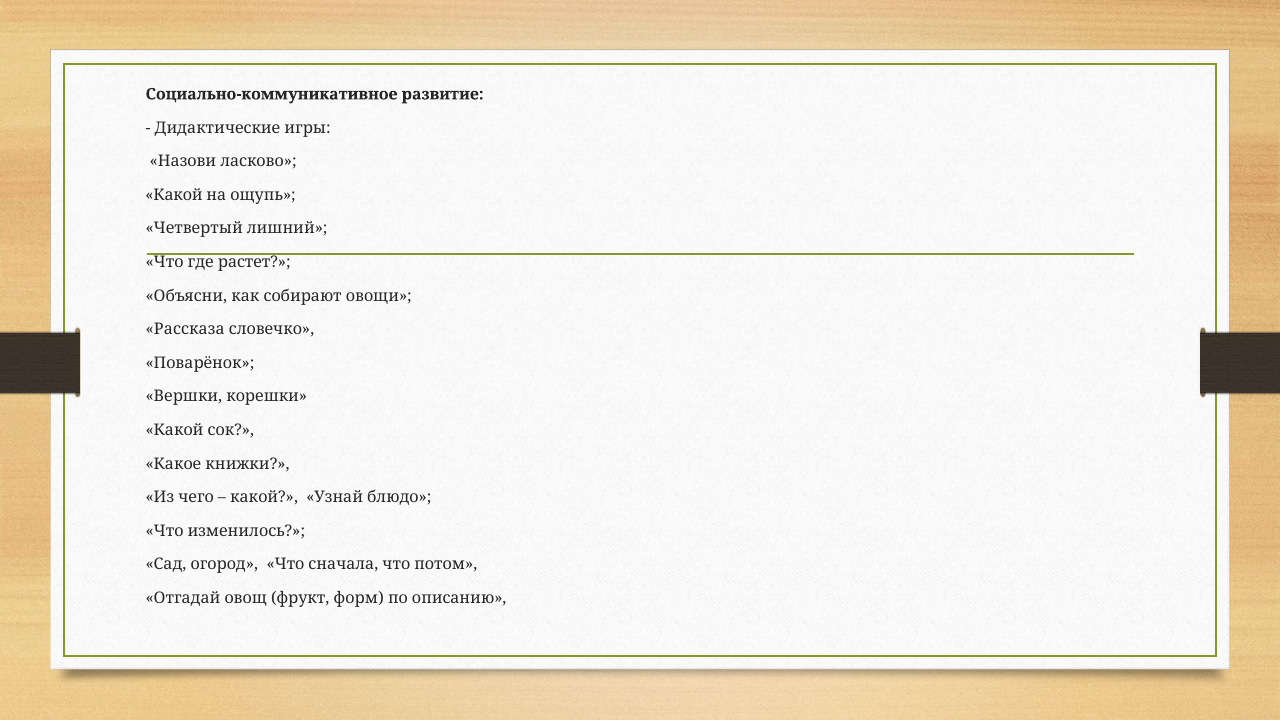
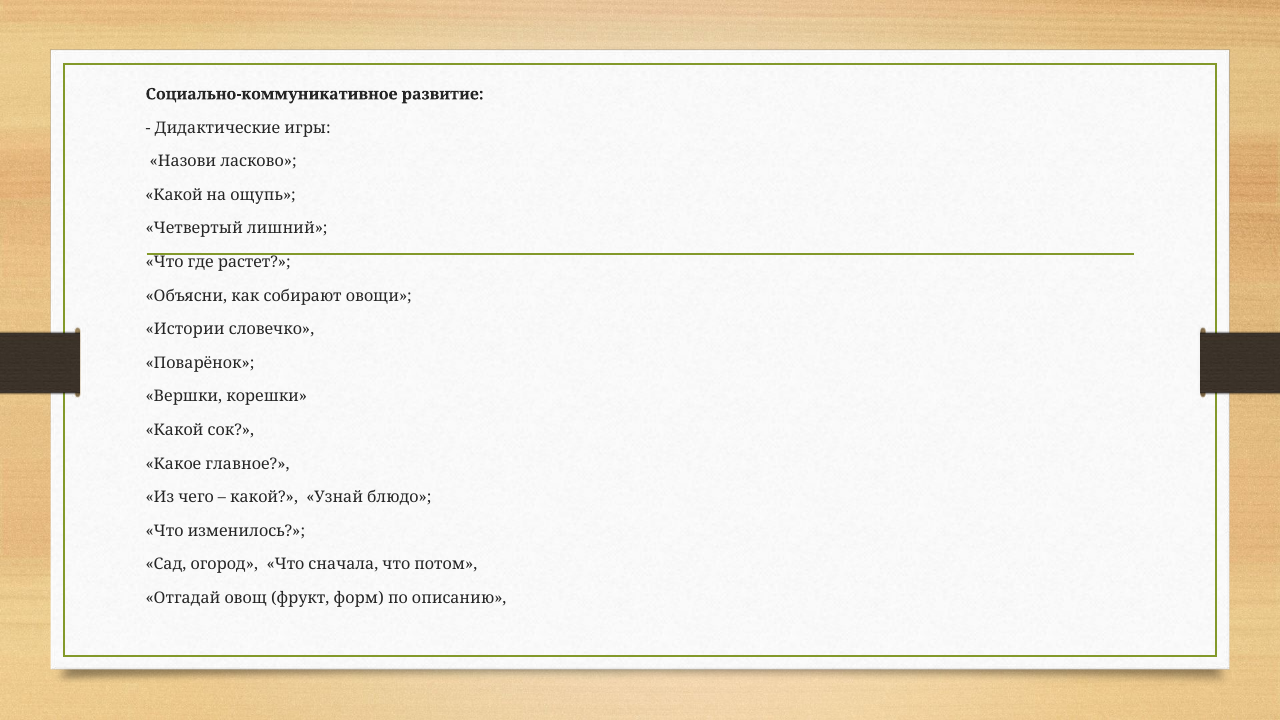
Рассказа: Рассказа -> Истории (185, 329)
книжки: книжки -> главное (248, 464)
